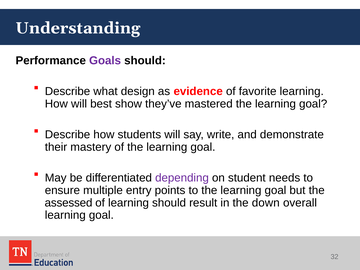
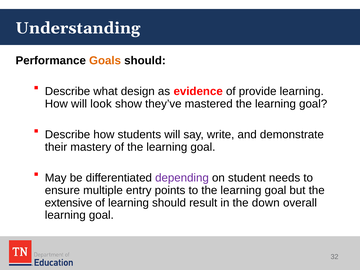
Goals colour: purple -> orange (105, 60)
favorite: favorite -> provide (258, 91)
best: best -> look (101, 104)
assessed: assessed -> extensive (69, 203)
